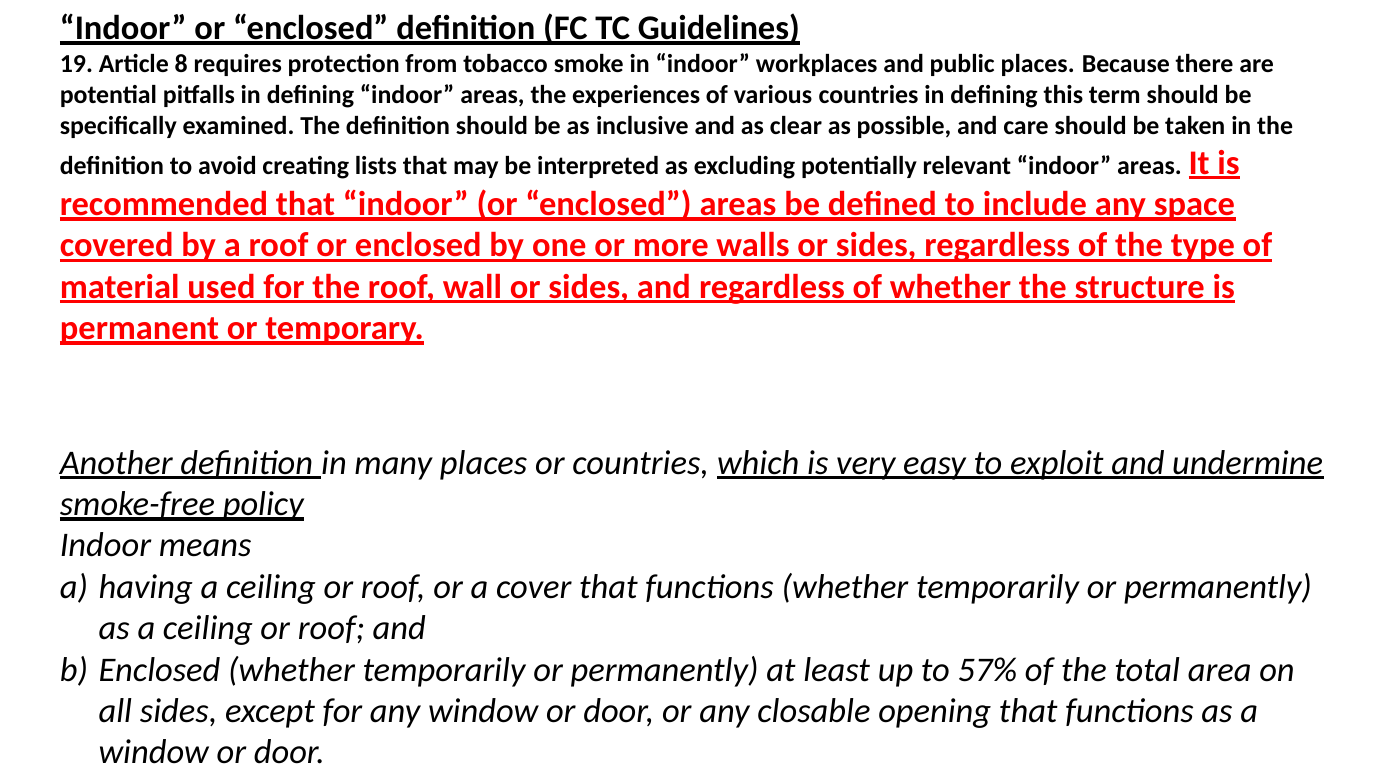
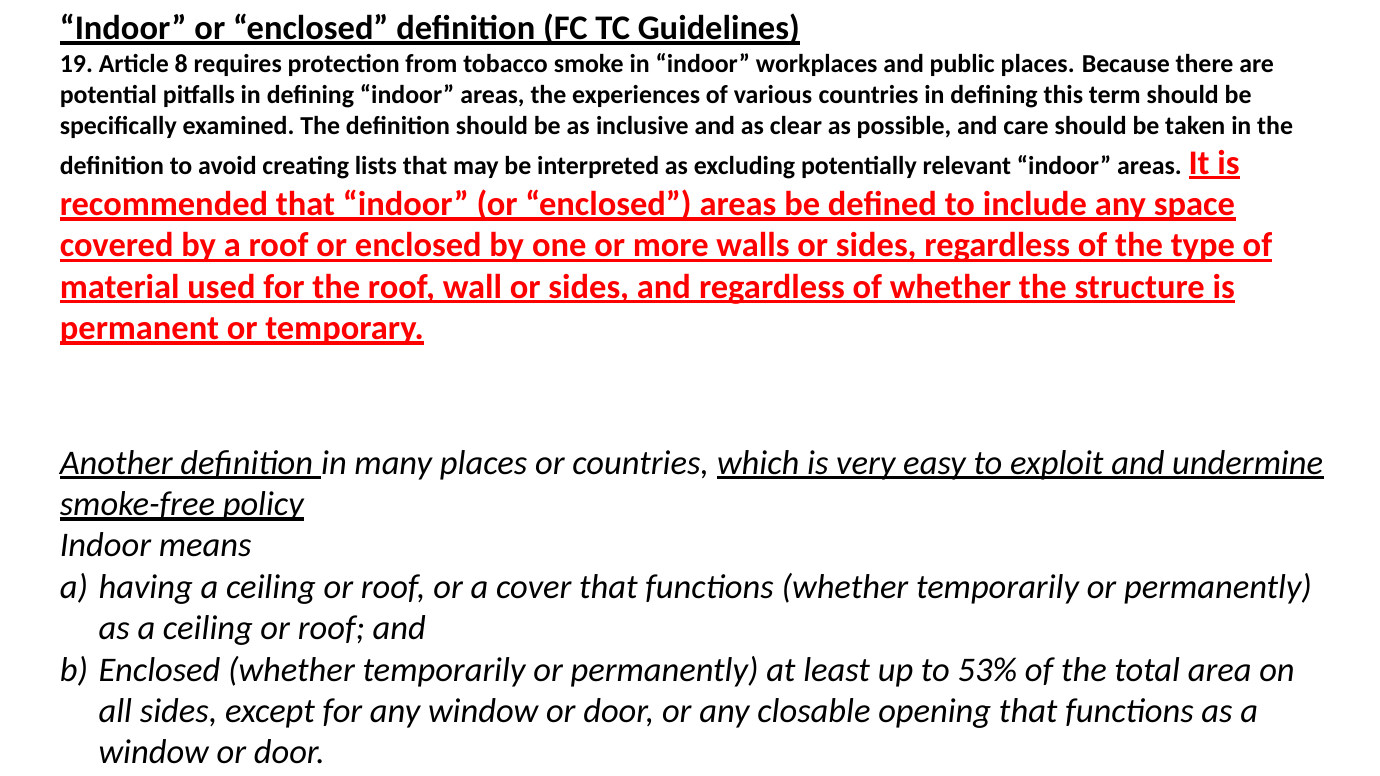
57%: 57% -> 53% (987, 670)
